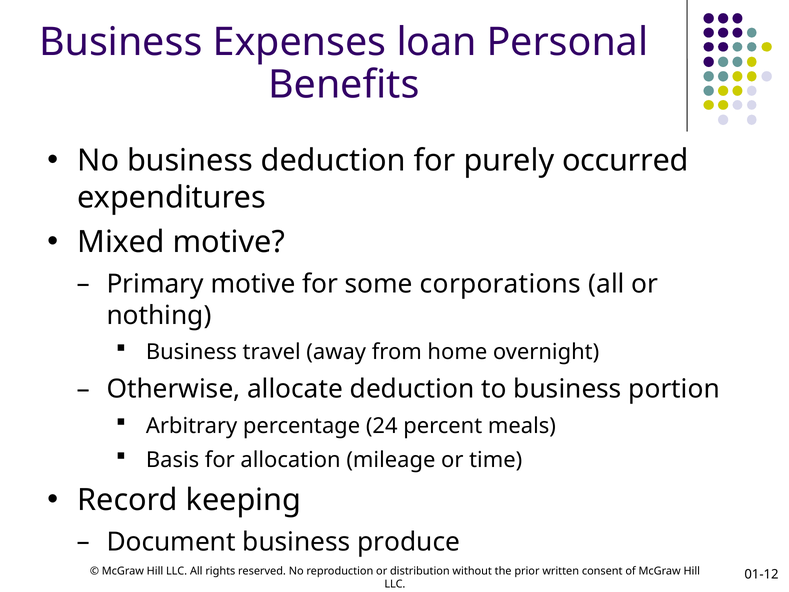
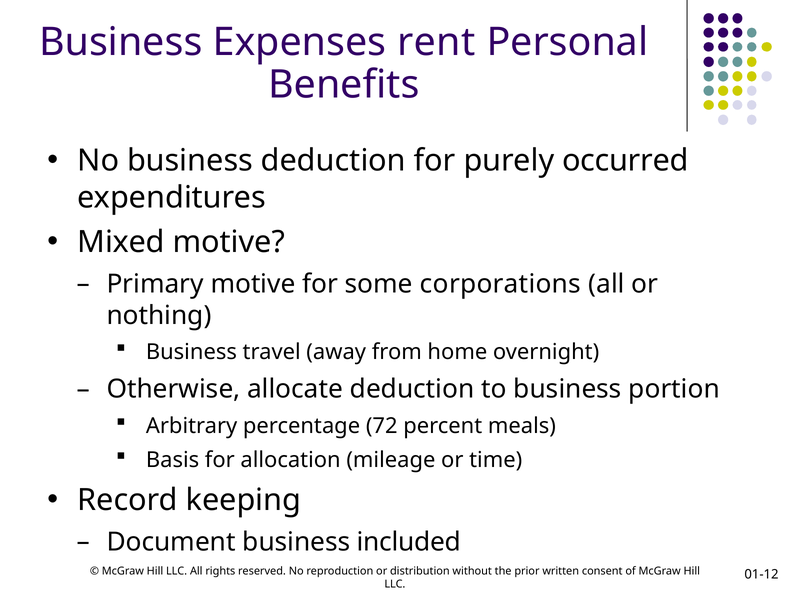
loan: loan -> rent (436, 42)
24: 24 -> 72 (382, 426)
produce: produce -> included (409, 542)
